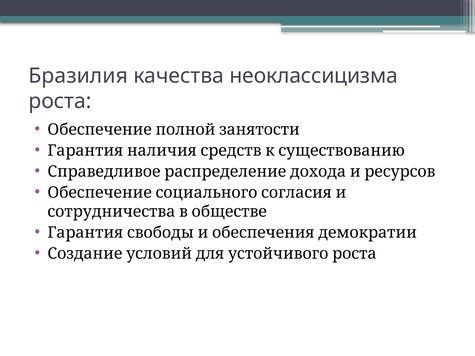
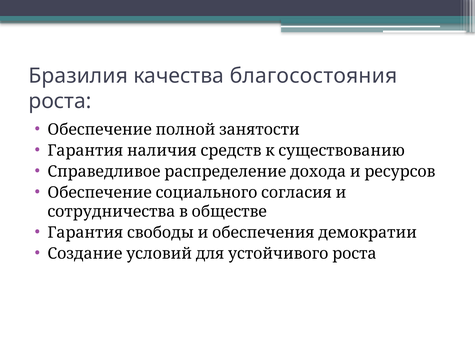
неоклассицизма: неоклассицизма -> благосостояния (313, 76)
